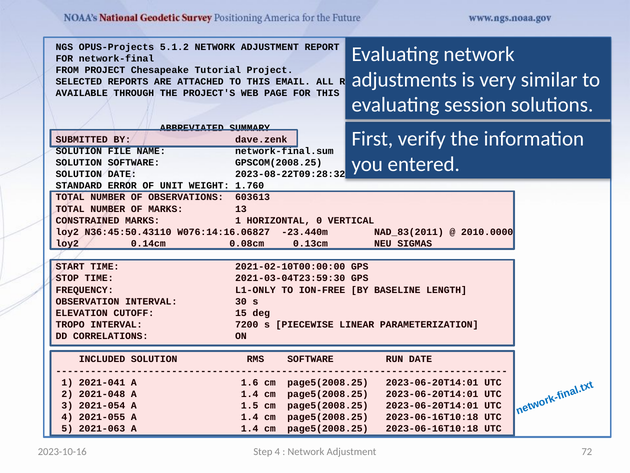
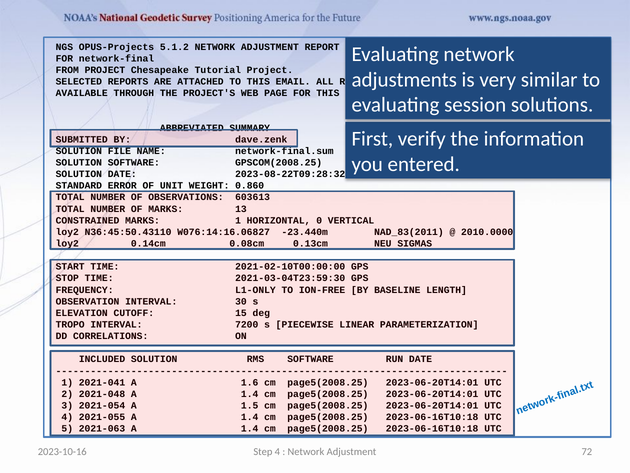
1.760: 1.760 -> 0.860 (250, 186)
